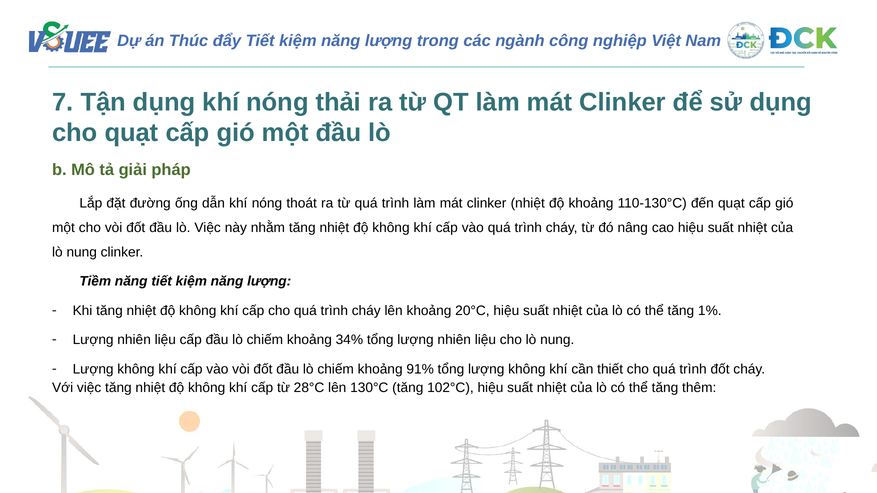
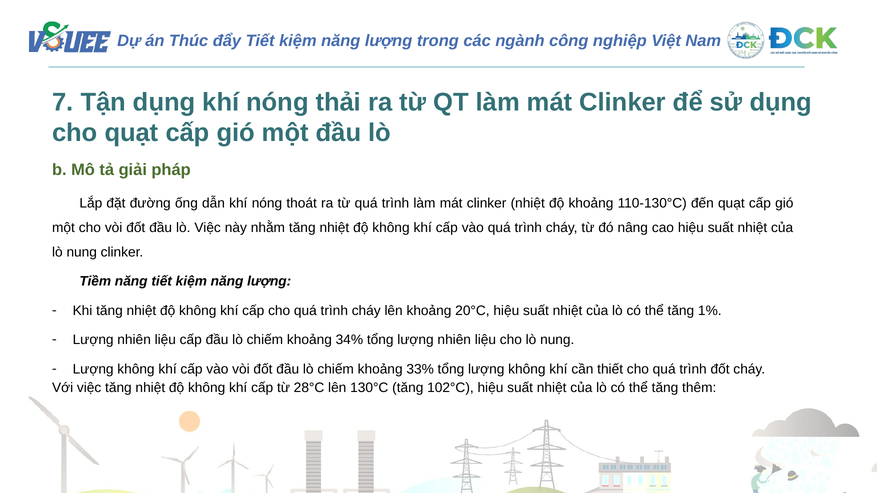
91%: 91% -> 33% (420, 369)
